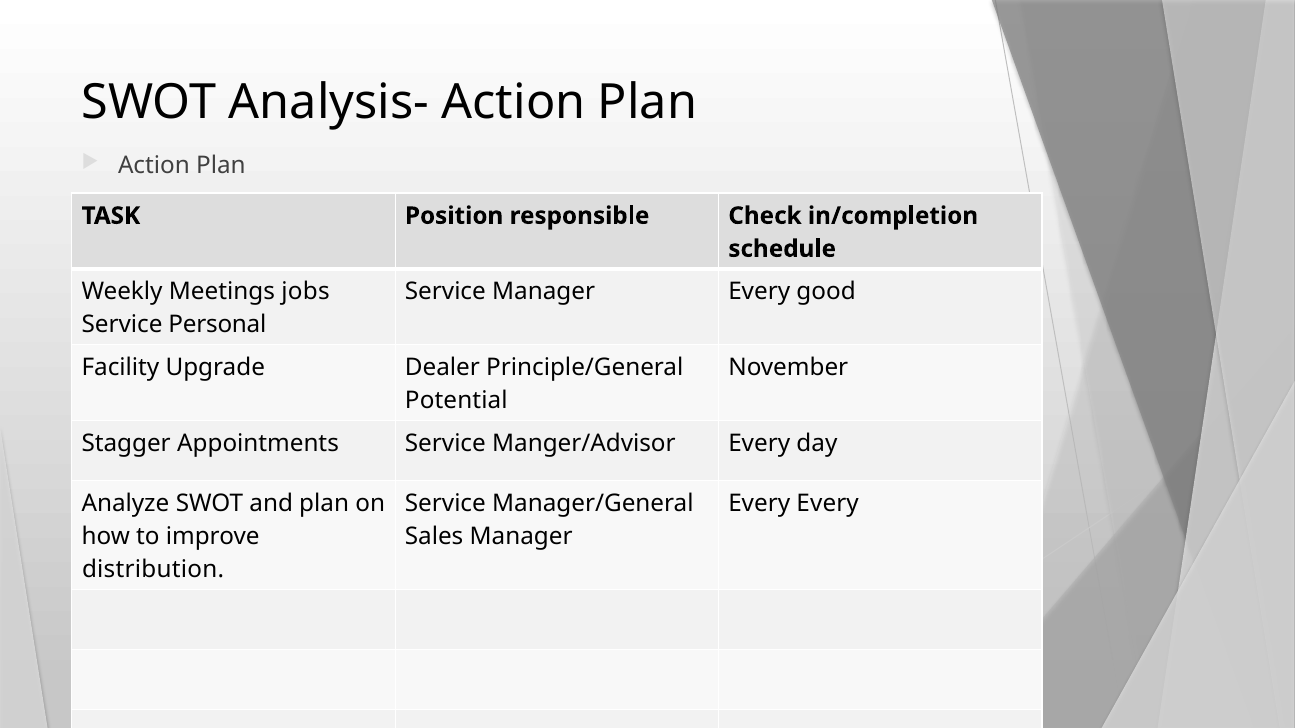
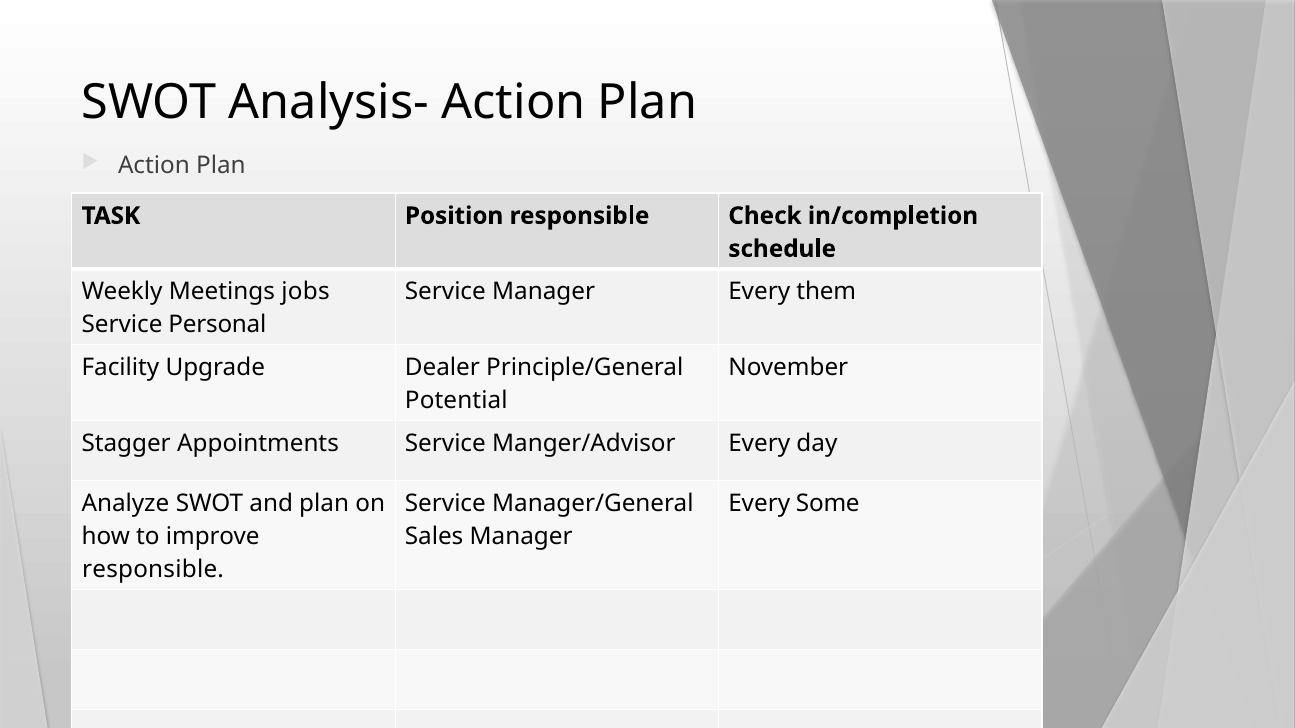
good: good -> them (826, 292)
Every Every: Every -> Some (828, 503)
distribution: distribution -> responsible (153, 569)
